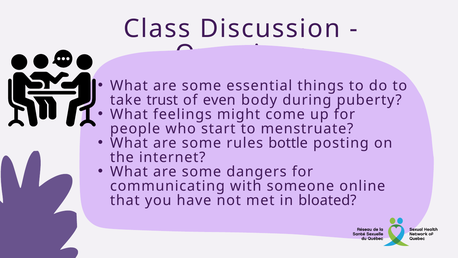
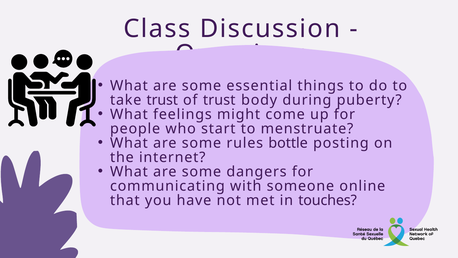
of even: even -> trust (219, 100)
bloated: bloated -> touches (328, 200)
